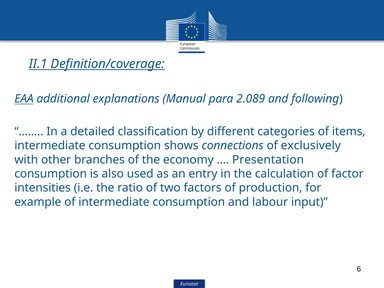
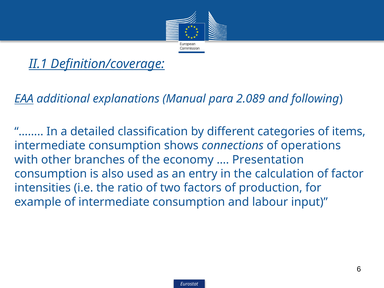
exclusively: exclusively -> operations (311, 146)
